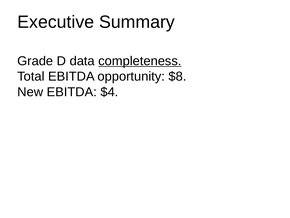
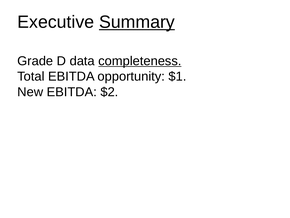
Summary underline: none -> present (137, 22)
$8: $8 -> $1 (177, 76)
$4: $4 -> $2 (109, 92)
